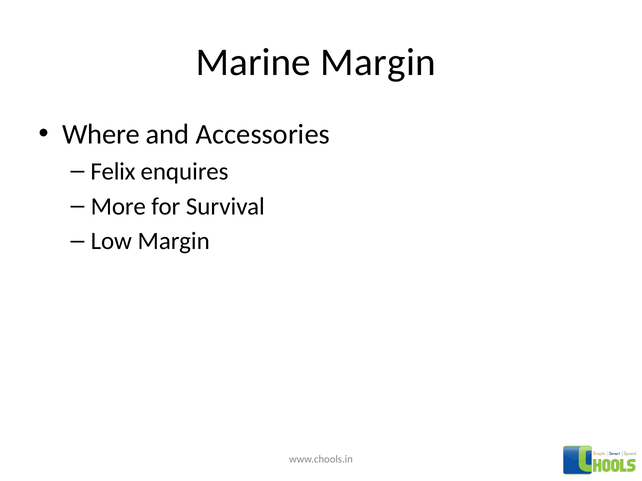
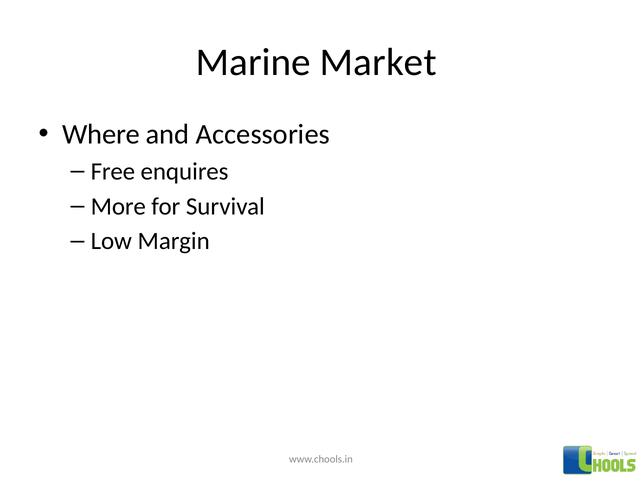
Marine Margin: Margin -> Market (378, 62)
Felix: Felix -> Free (113, 172)
